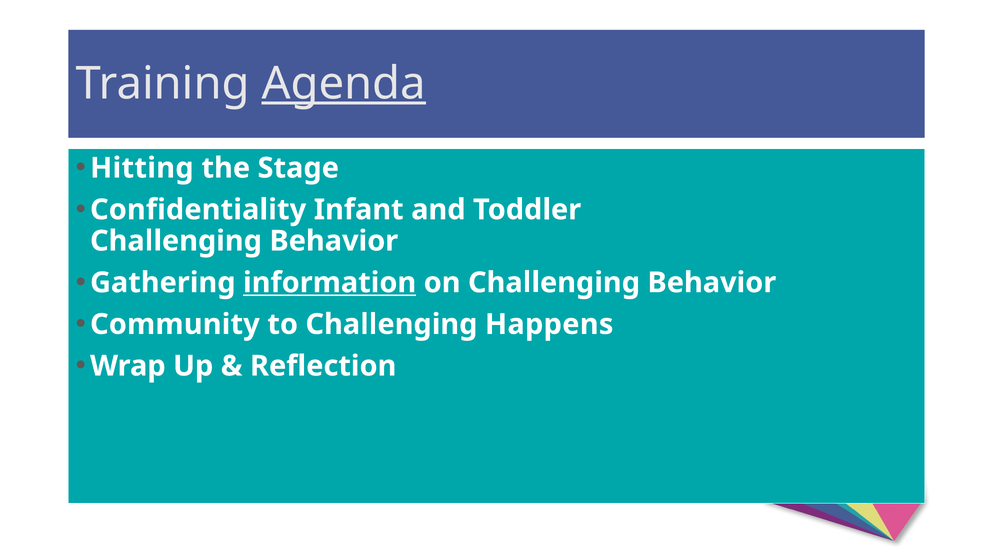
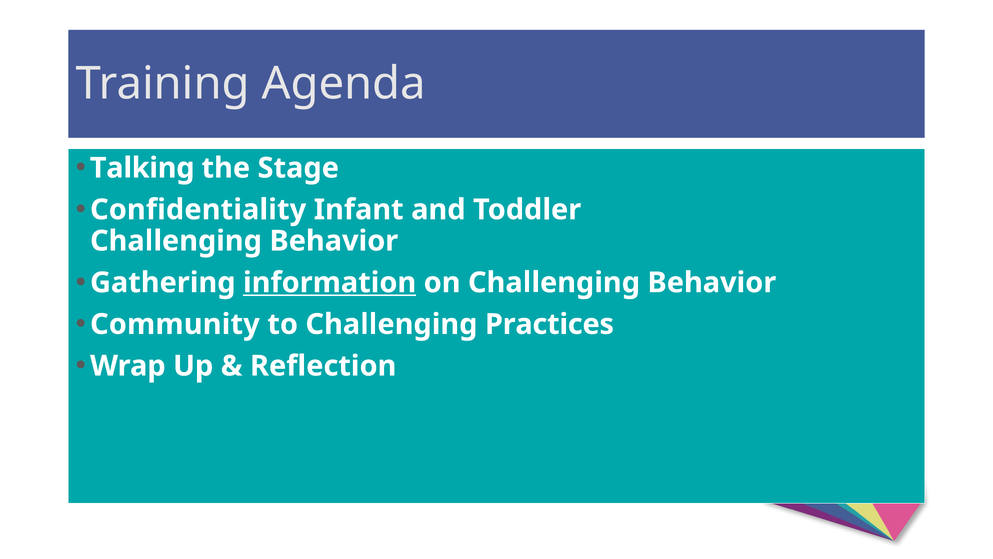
Agenda underline: present -> none (344, 83)
Hitting: Hitting -> Talking (142, 168)
Happens: Happens -> Practices (549, 324)
